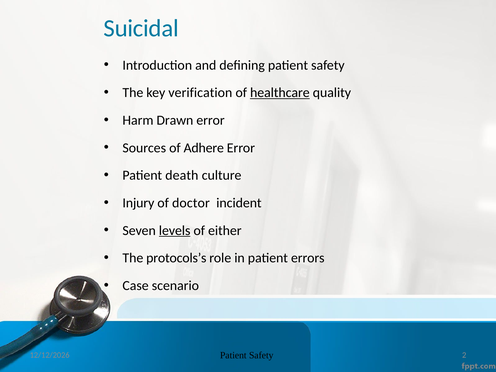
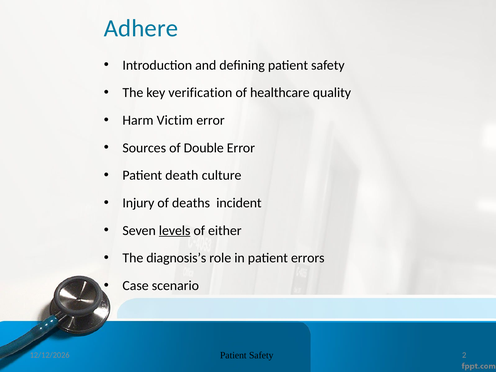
Suicidal: Suicidal -> Adhere (141, 28)
healthcare underline: present -> none (280, 93)
Drawn: Drawn -> Victim (175, 120)
Adhere: Adhere -> Double (204, 148)
doctor: doctor -> deaths (191, 203)
protocols’s: protocols’s -> diagnosis’s (176, 258)
